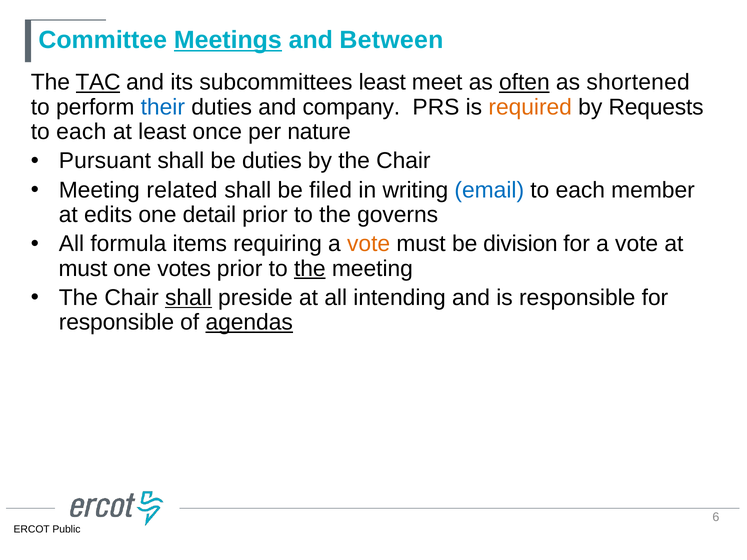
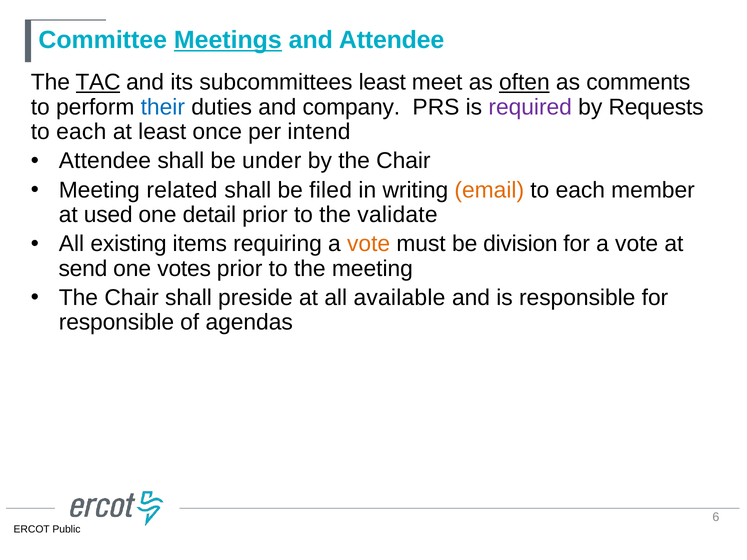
and Between: Between -> Attendee (392, 40)
shortened: shortened -> comments (638, 82)
required colour: orange -> purple (530, 107)
nature: nature -> intend (319, 132)
Pursuant: Pursuant -> Attendee (105, 161)
be duties: duties -> under (272, 161)
email colour: blue -> orange (489, 190)
edits: edits -> used (108, 215)
governs: governs -> validate (397, 215)
formula: formula -> existing (128, 244)
must: must -> send (83, 269)
the underline: present -> none (310, 269)
shall underline: present -> none (188, 298)
intending: intending -> available (399, 298)
agendas underline: present -> none (249, 322)
